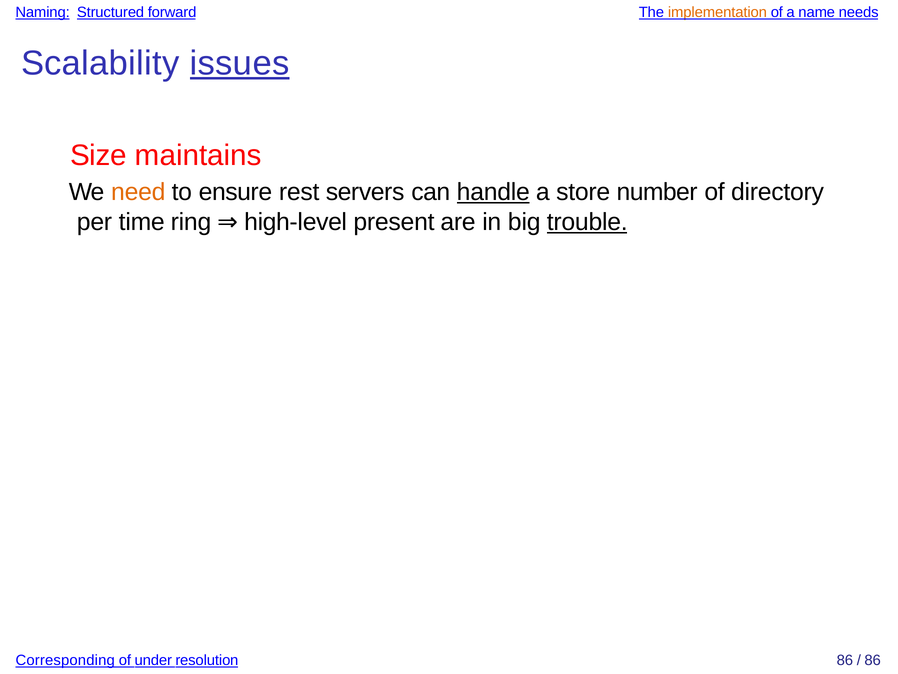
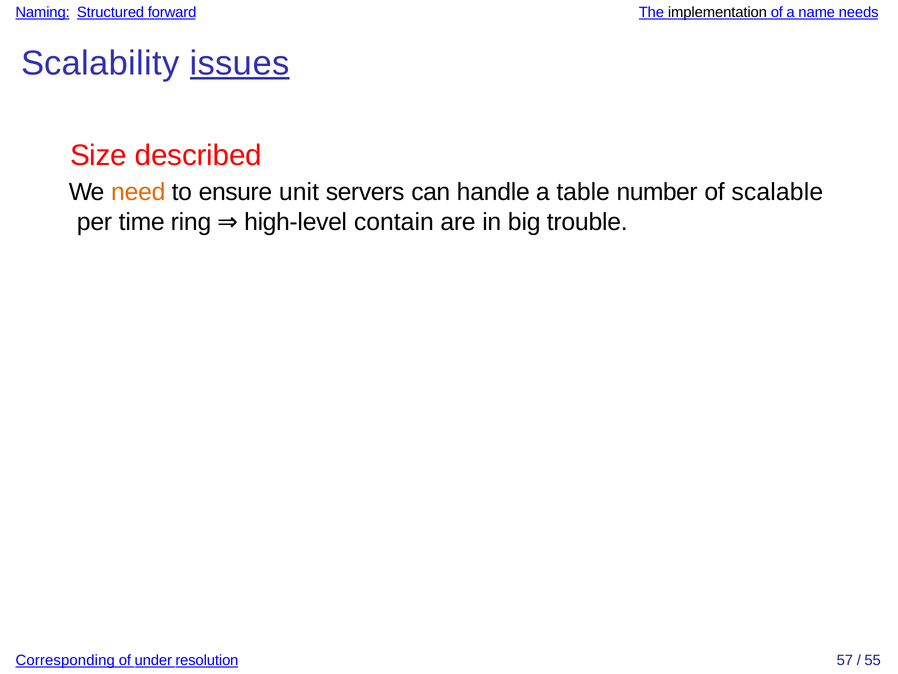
implementation colour: orange -> black (717, 12)
maintains: maintains -> described (198, 155)
rest: rest -> unit (299, 192)
handle underline: present -> none (493, 192)
store: store -> table (583, 192)
directory: directory -> scalable (777, 192)
present: present -> contain (394, 222)
trouble underline: present -> none (587, 222)
resolution 86: 86 -> 57 (845, 661)
86: 86 -> 55 (873, 661)
